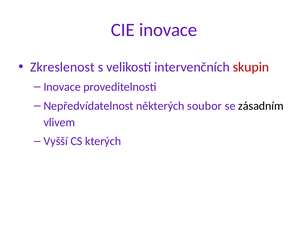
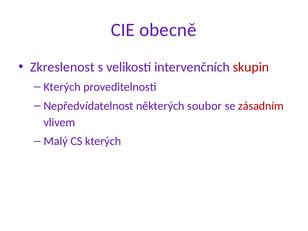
CIE inovace: inovace -> obecně (168, 30)
Inovace: Inovace -> Kterých (62, 87)
zásadním colour: black -> red (261, 106)
Vyšší: Vyšší -> Malý (56, 141)
